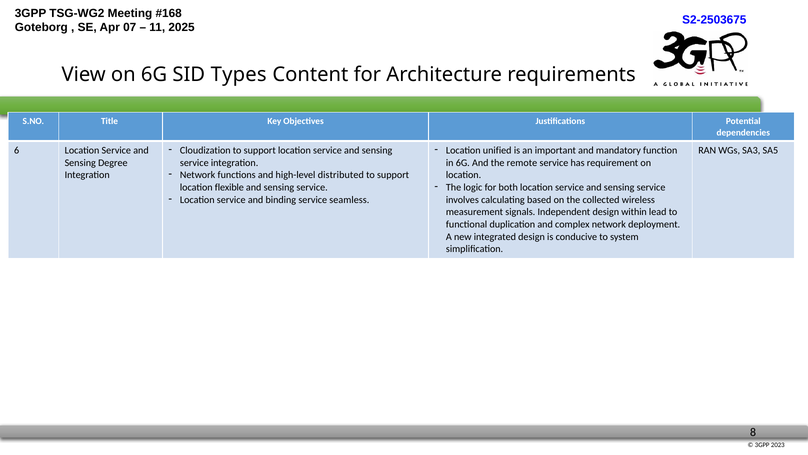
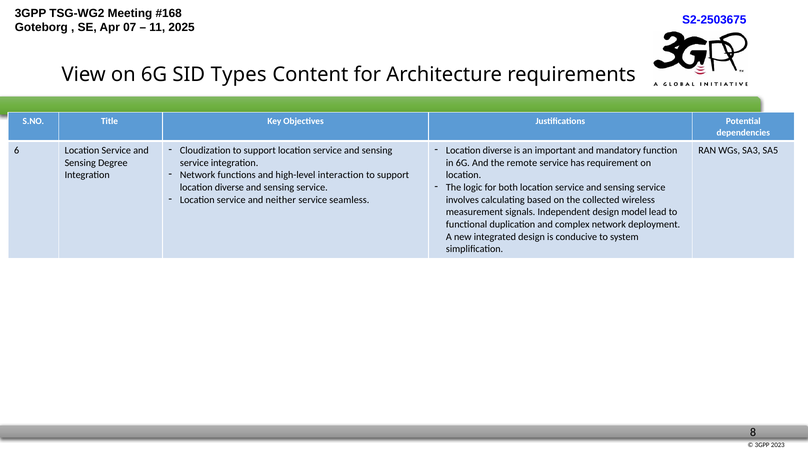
unified: unified -> diverse (497, 150)
distributed: distributed -> interaction (341, 175)
flexible: flexible -> diverse (229, 187)
binding: binding -> neither (281, 200)
within: within -> model (634, 212)
